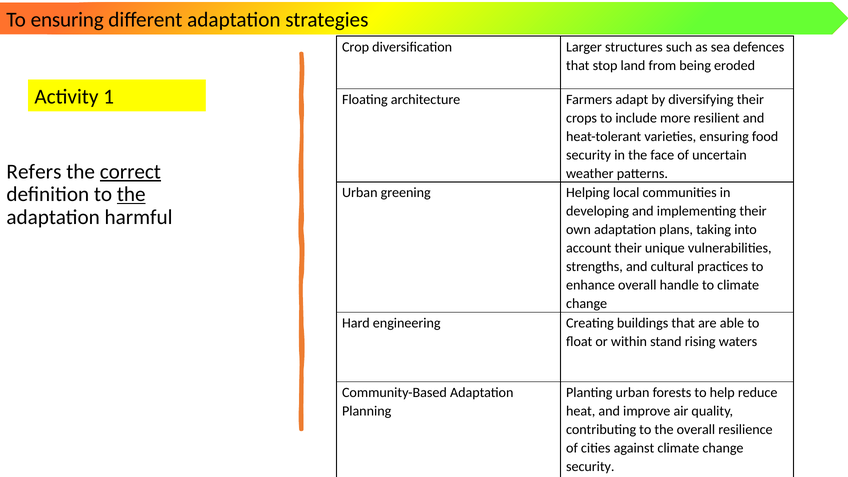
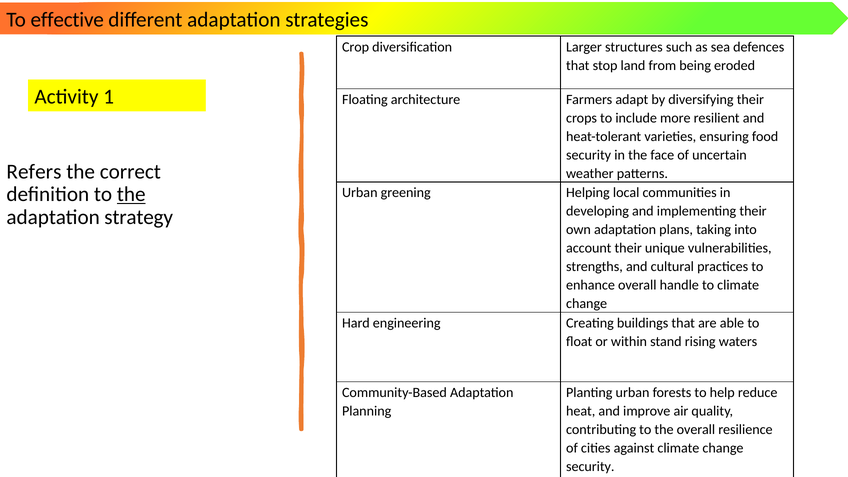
To ensuring: ensuring -> effective (67, 20)
correct underline: present -> none (130, 172)
harmful: harmful -> strategy (139, 217)
